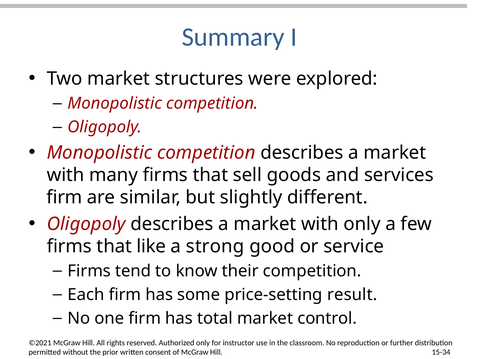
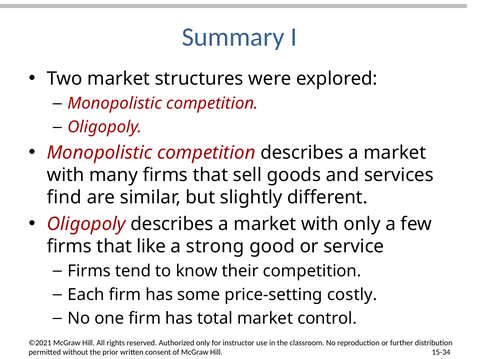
firm: firm -> find (64, 197)
result: result -> costly (352, 295)
